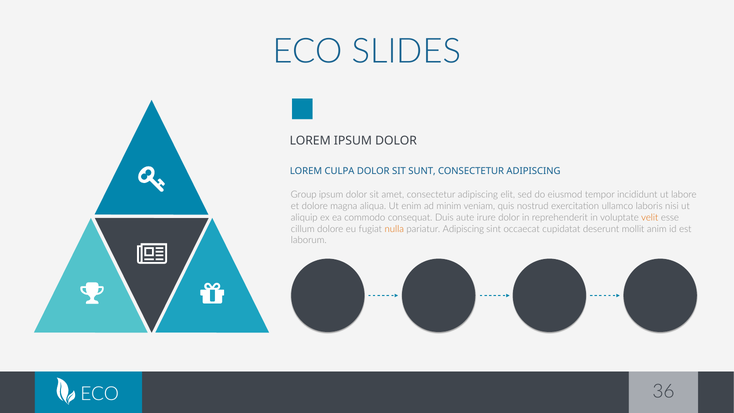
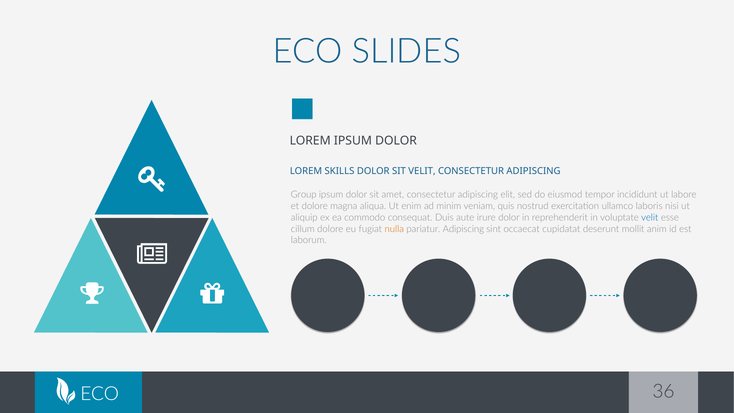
CULPA: CULPA -> SKILLS (340, 171)
SIT SUNT: SUNT -> VELIT (422, 171)
velit colour: orange -> blue (650, 217)
